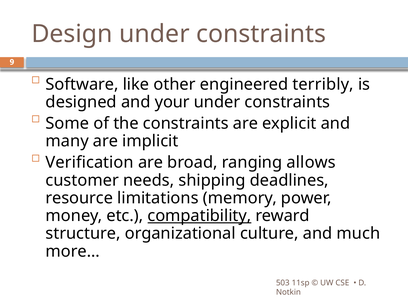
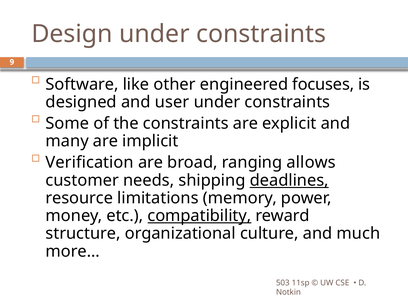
terribly: terribly -> focuses (323, 84)
your: your -> user (172, 102)
deadlines underline: none -> present (289, 180)
